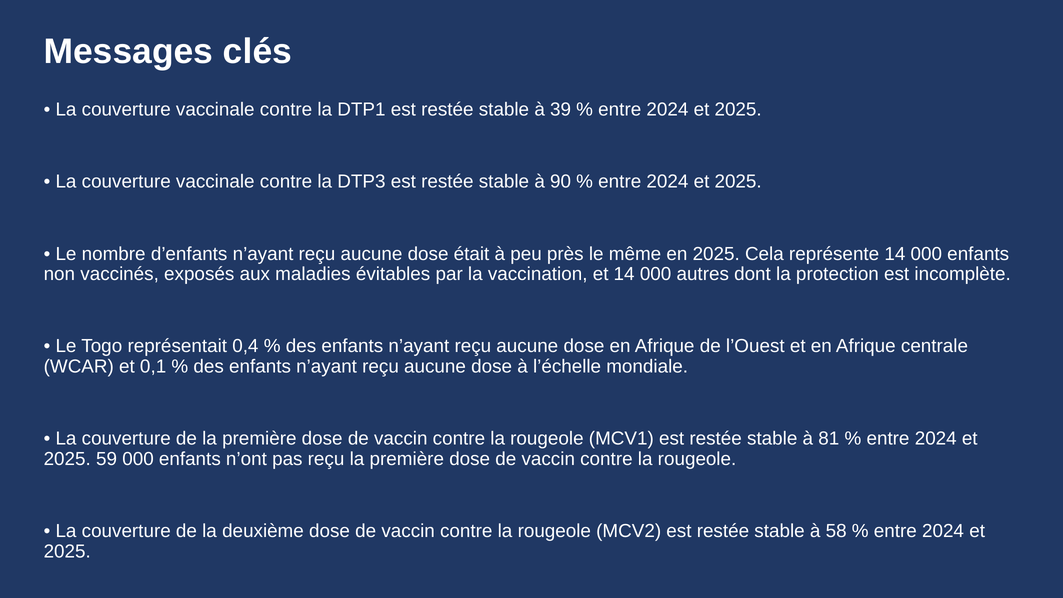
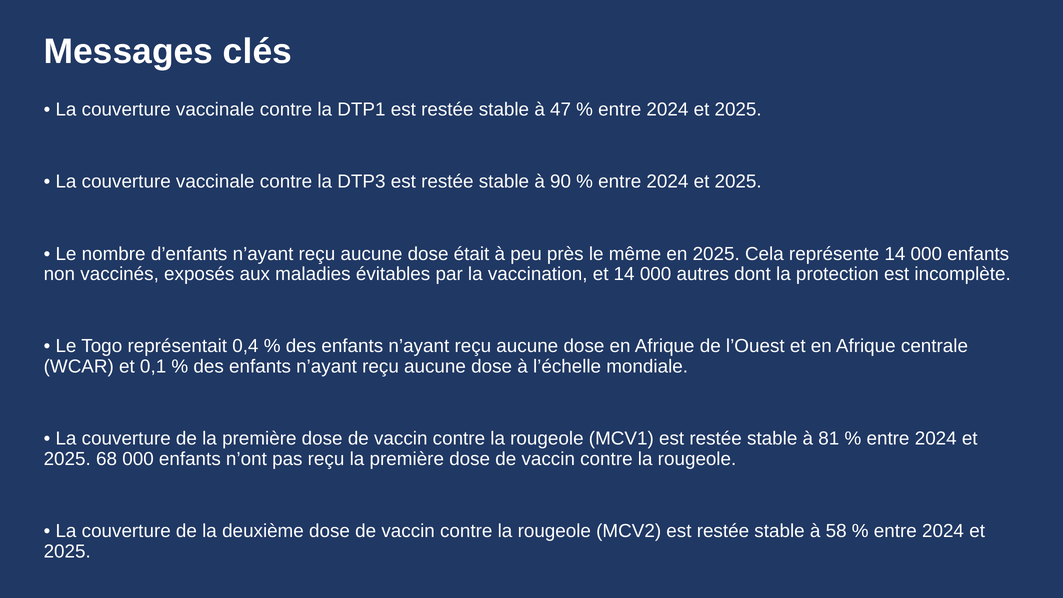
39: 39 -> 47 (561, 110)
59: 59 -> 68 (107, 459)
